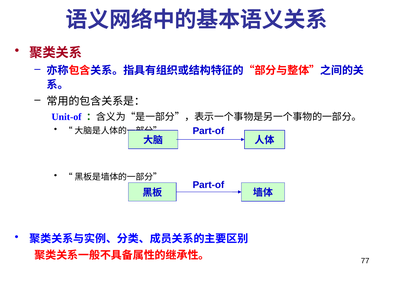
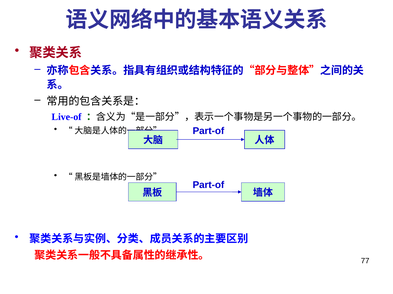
Unit-of: Unit-of -> Live-of (67, 117)
